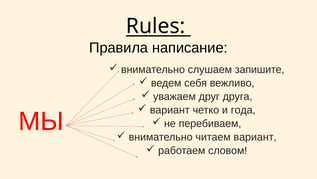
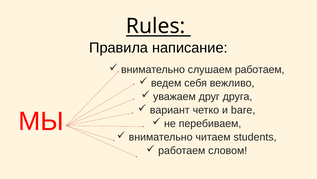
слушаем запишите: запишите -> работаем (260, 69)
года: года -> bare (243, 110)
читаем вариант: вариант -> students (255, 137)
